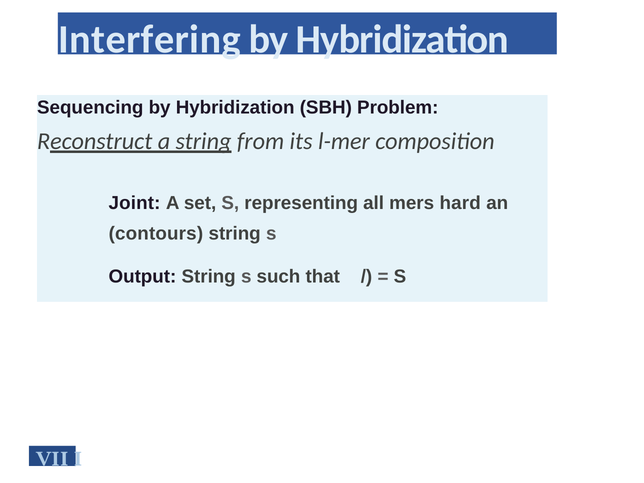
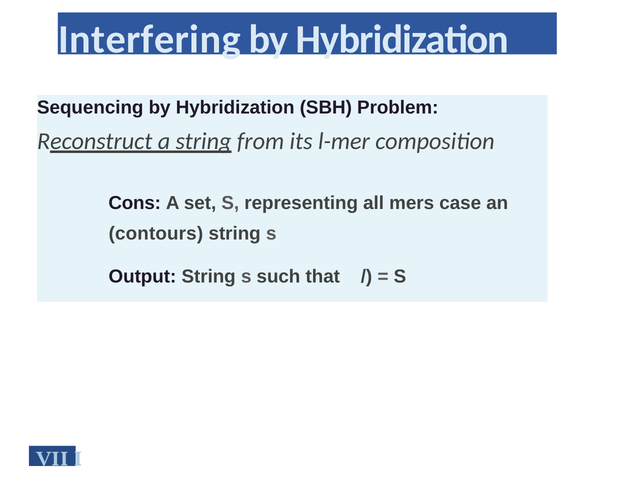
Joint: Joint -> Cons (135, 203)
hard: hard -> case (460, 203)
